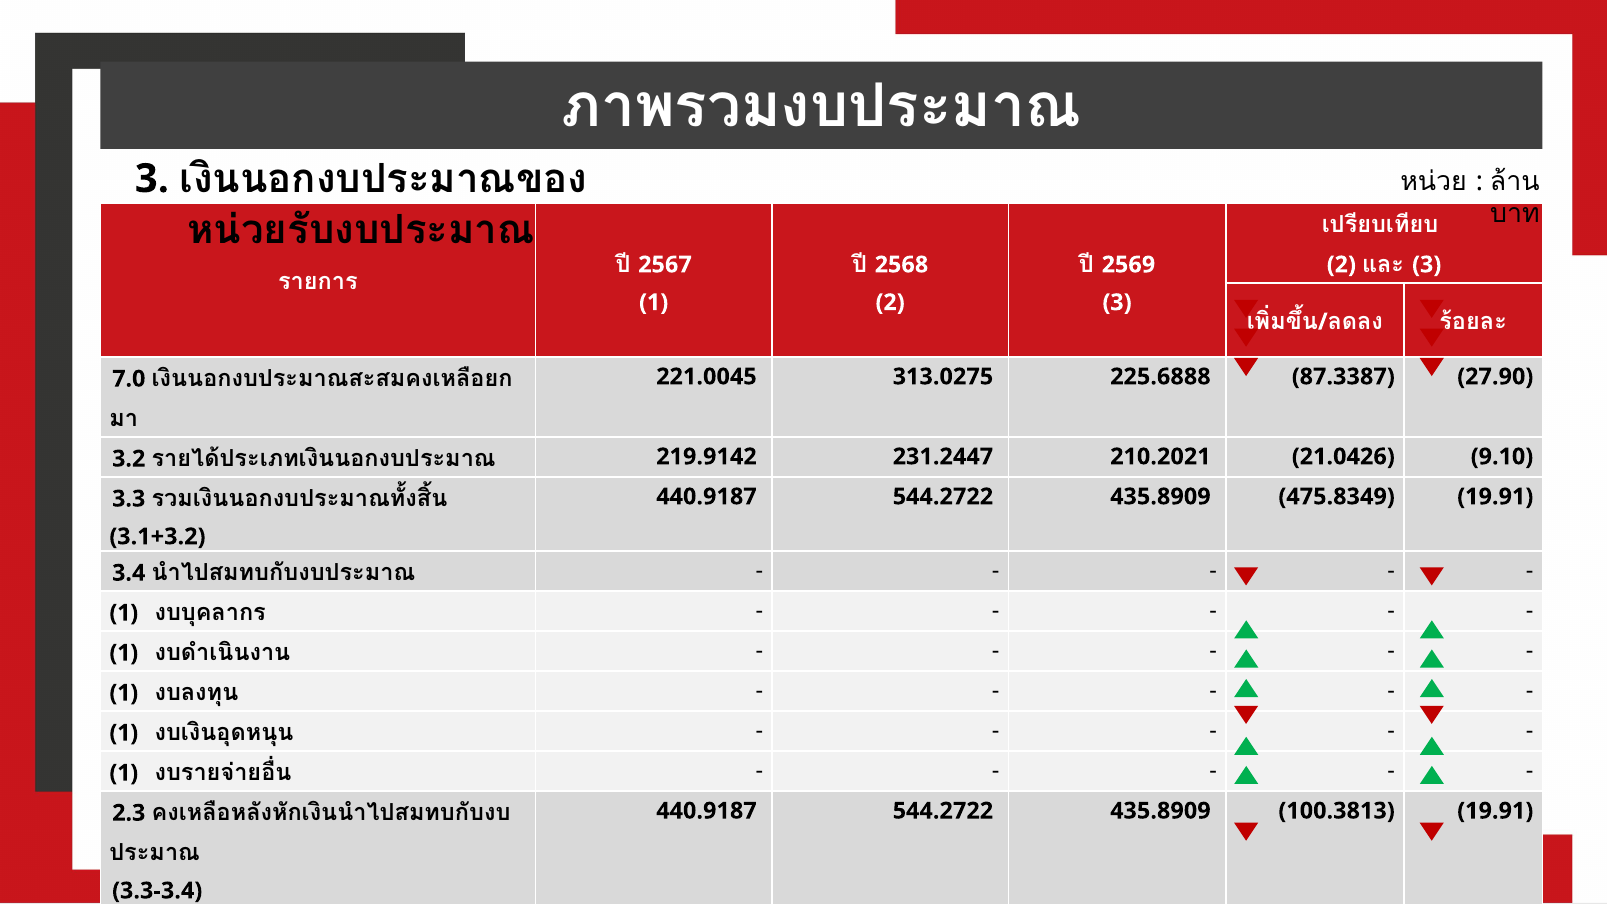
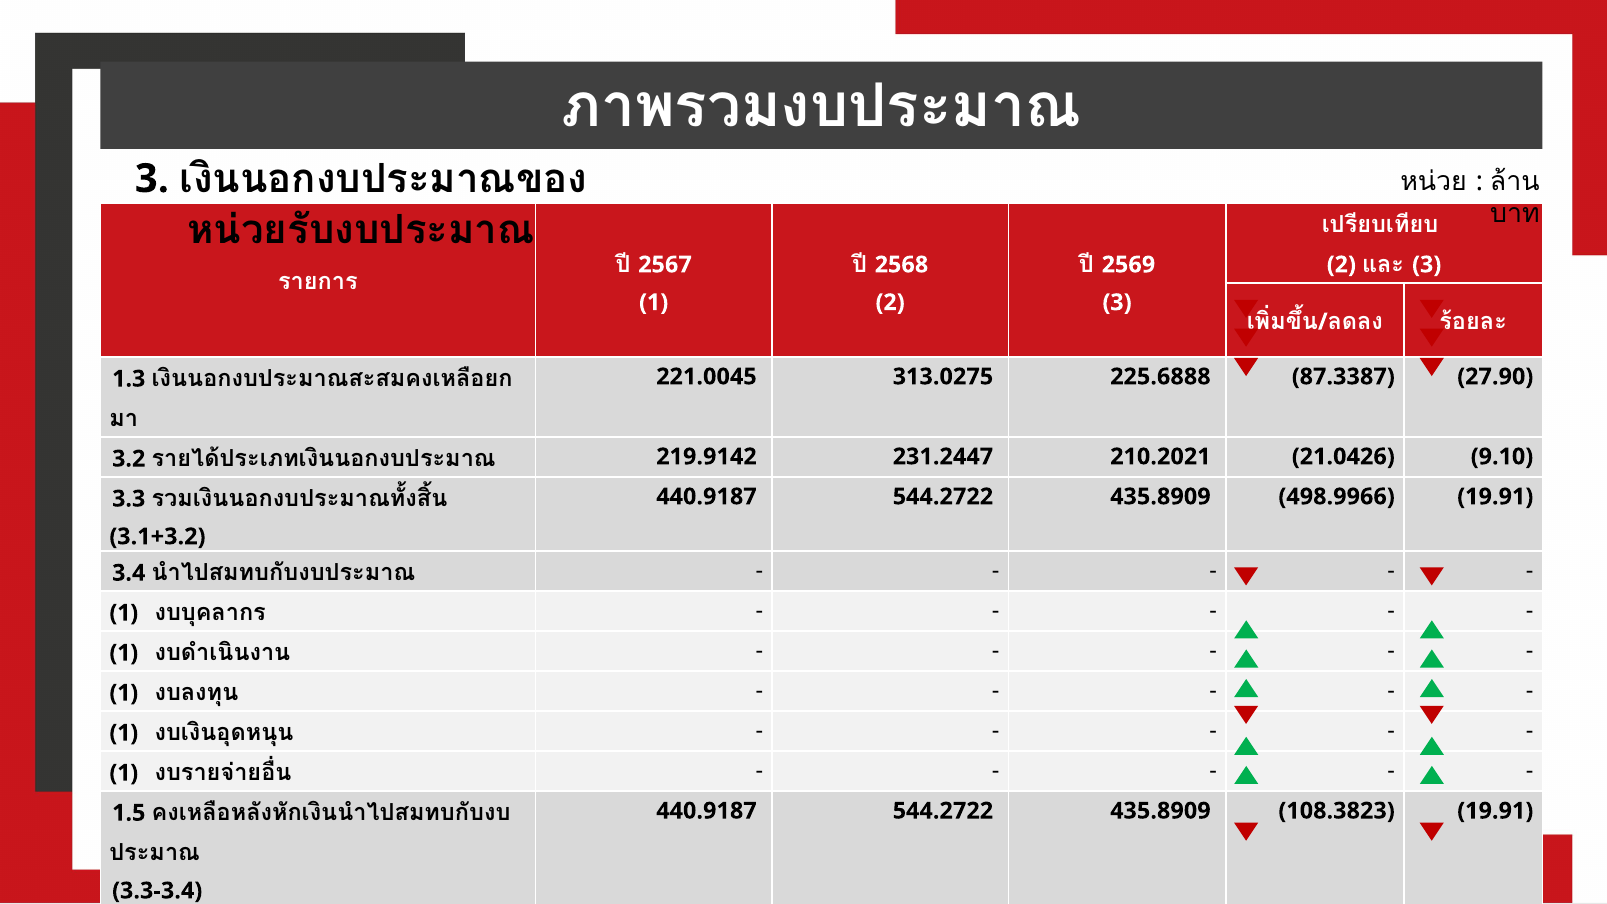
7.0: 7.0 -> 1.3 (129, 379)
475.8349: 475.8349 -> 498.9966 (1337, 497)
100.3813: 100.3813 -> 108.3823 (1337, 811)
2.3: 2.3 -> 1.5 (129, 813)
